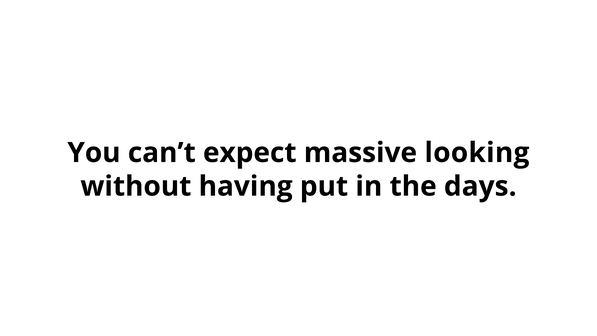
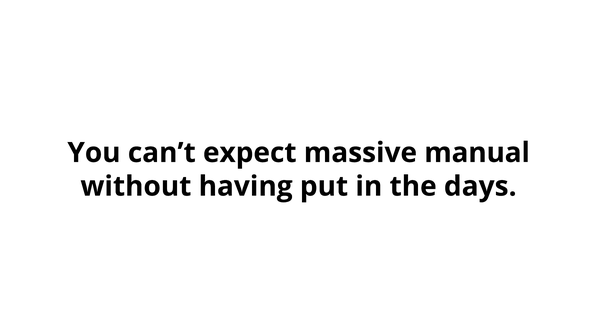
looking: looking -> manual (477, 153)
